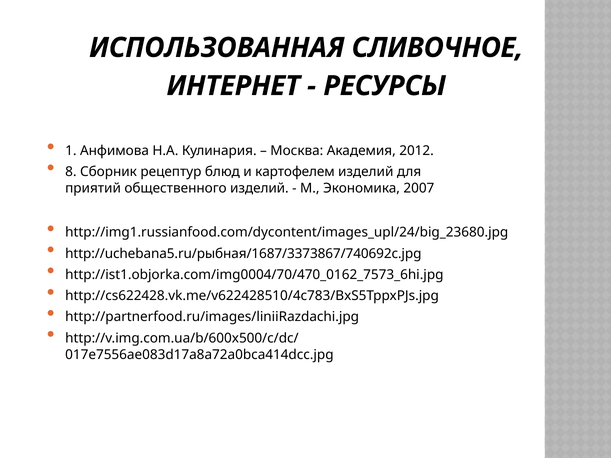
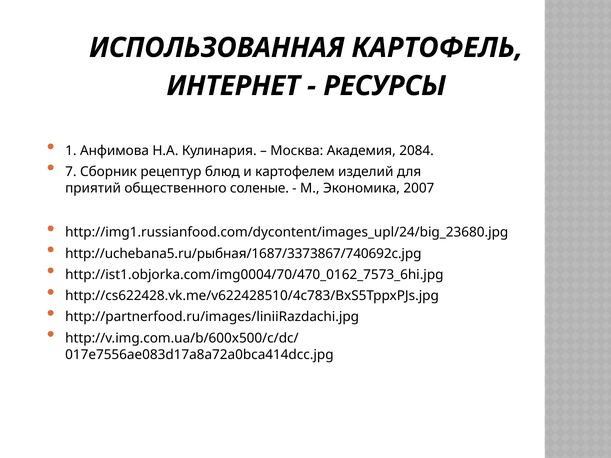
СЛИВОЧНОЕ: СЛИВОЧНОЕ -> КАРТОФЕЛЬ (437, 48)
2012: 2012 -> 2084 (417, 151)
8: 8 -> 7 (71, 172)
общественного изделий: изделий -> соленые (259, 188)
